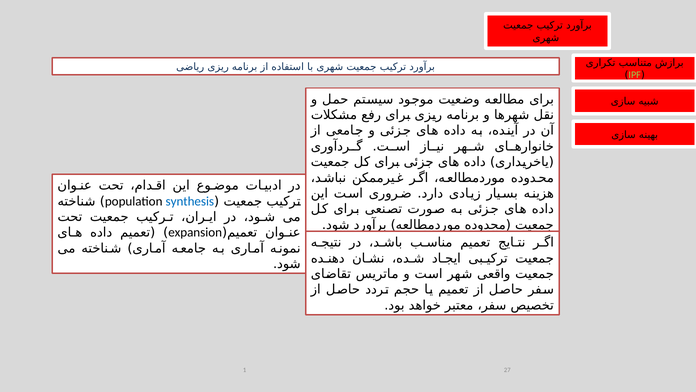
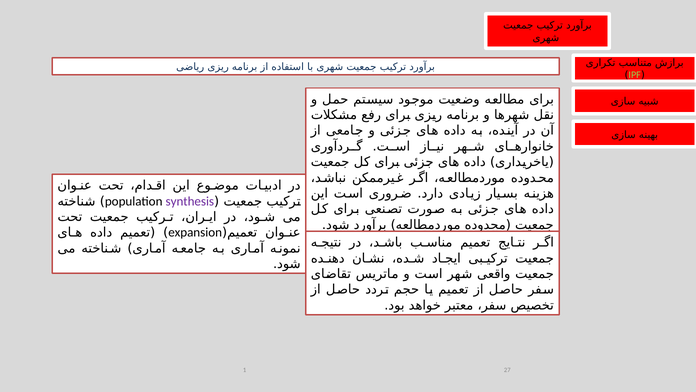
synthesis colour: blue -> purple (190, 201)
